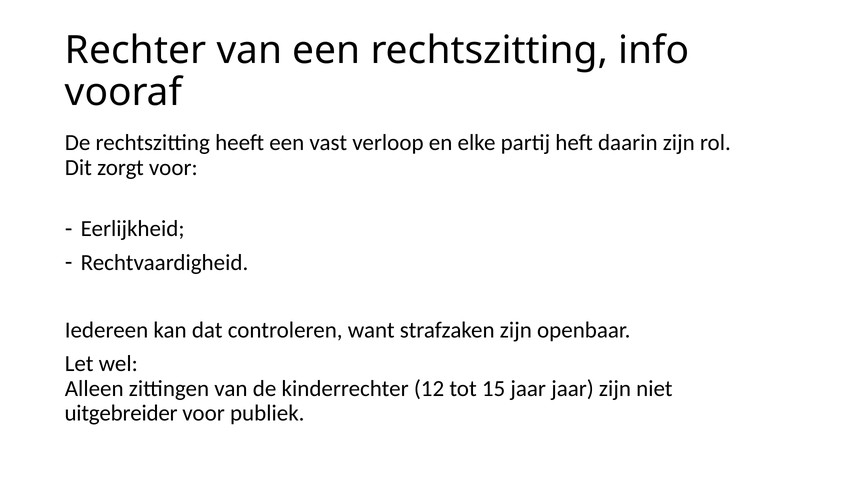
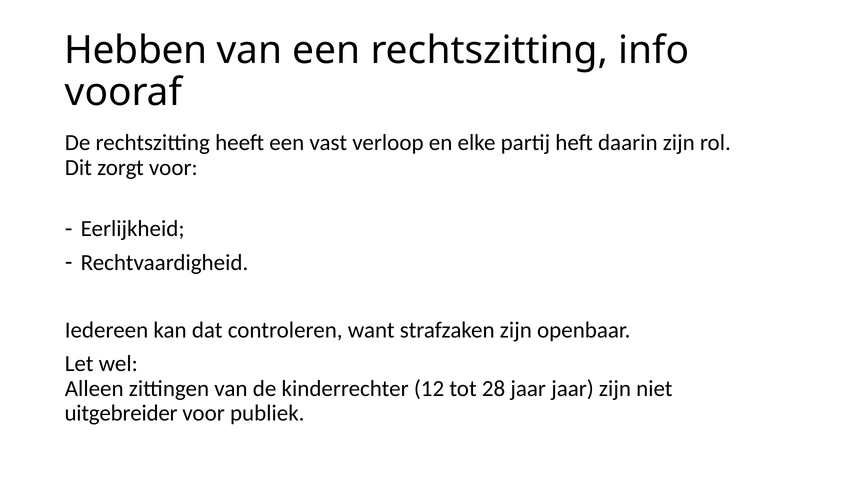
Rechter: Rechter -> Hebben (136, 50)
15: 15 -> 28 (494, 389)
